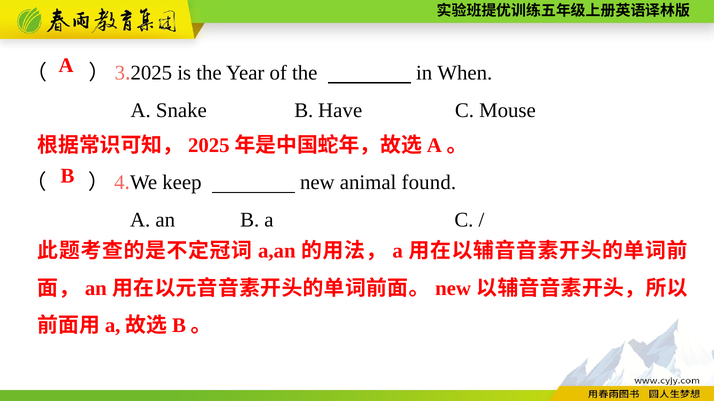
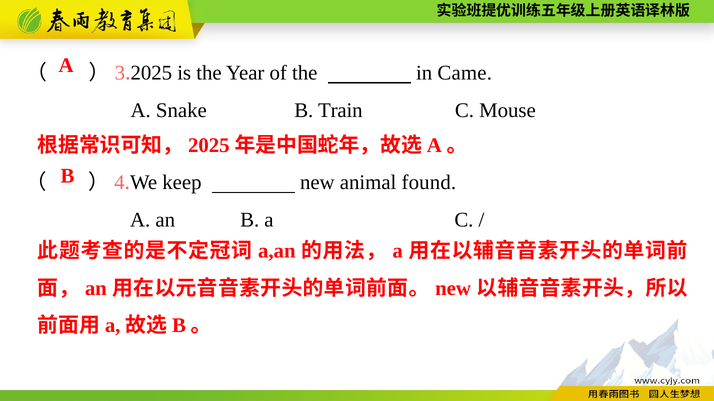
When: When -> Came (465, 73)
Have: Have -> Train (340, 110)
